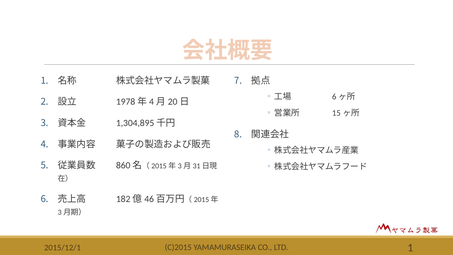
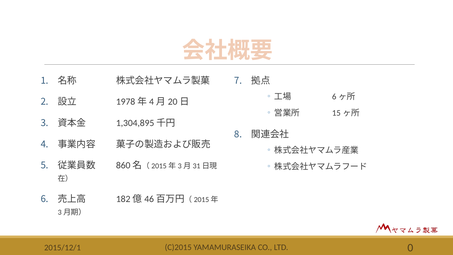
LTD 1: 1 -> 0 (410, 247)
